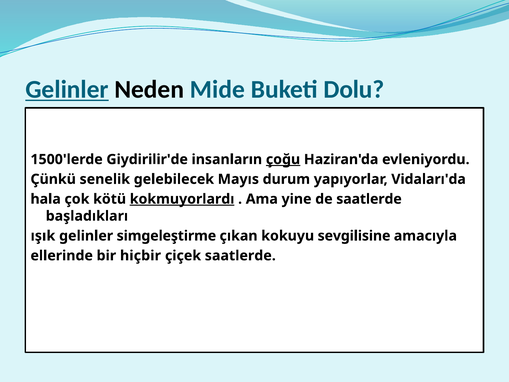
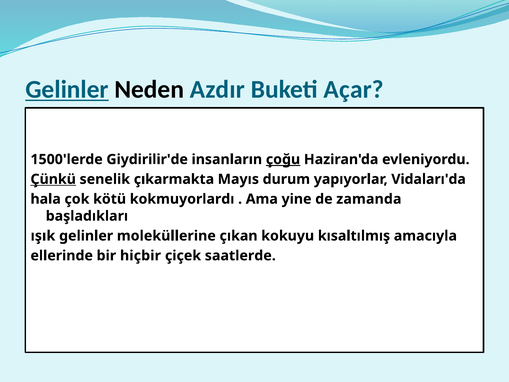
Mide: Mide -> Azdır (217, 89)
Dolu: Dolu -> Açar (354, 89)
Çünkü underline: none -> present (53, 179)
gelebilecek: gelebilecek -> çıkarmakta (174, 179)
kokmuyorlardı underline: present -> none (182, 199)
de saatlerde: saatlerde -> zamanda (369, 199)
simgeleştirme: simgeleştirme -> moleküllerine (166, 236)
sevgilisine: sevgilisine -> kısaltılmış (354, 236)
